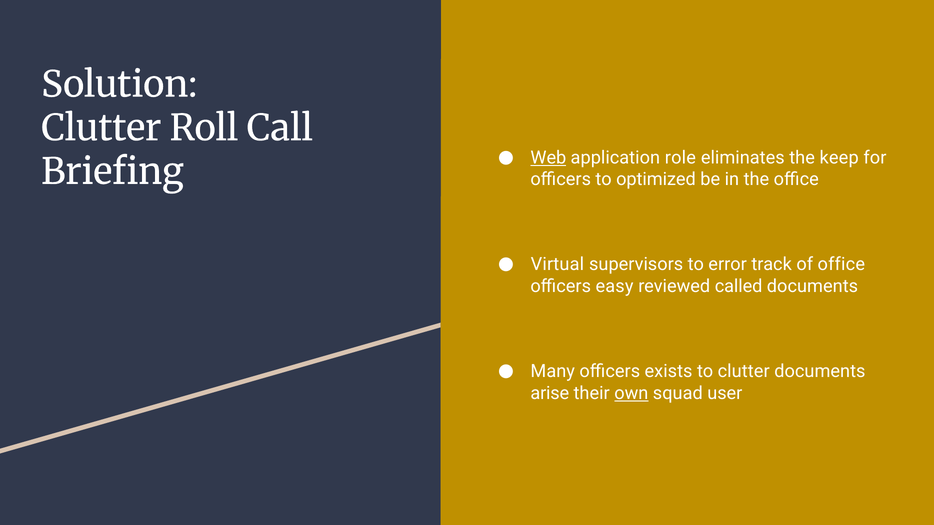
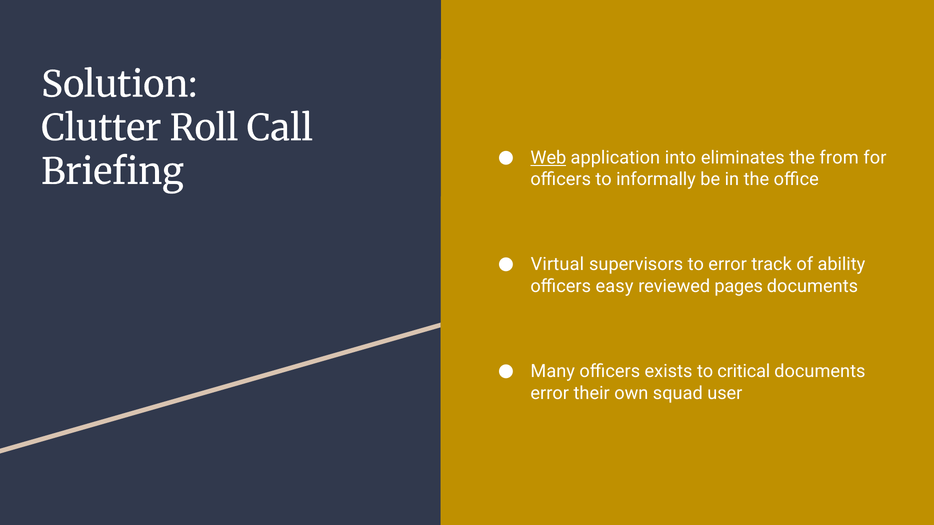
role: role -> into (680, 158)
keep: keep -> from (839, 158)
optimized: optimized -> informally (656, 180)
of office: office -> ability (841, 265)
called: called -> pages (739, 286)
to clutter: clutter -> critical (744, 372)
arise: arise -> error (550, 393)
own underline: present -> none (631, 393)
